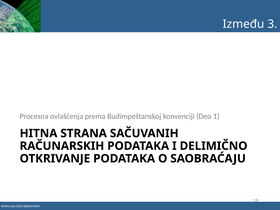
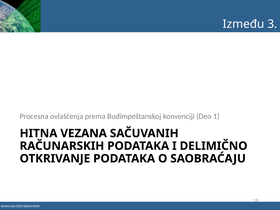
STRANA: STRANA -> VEZANA (84, 133)
